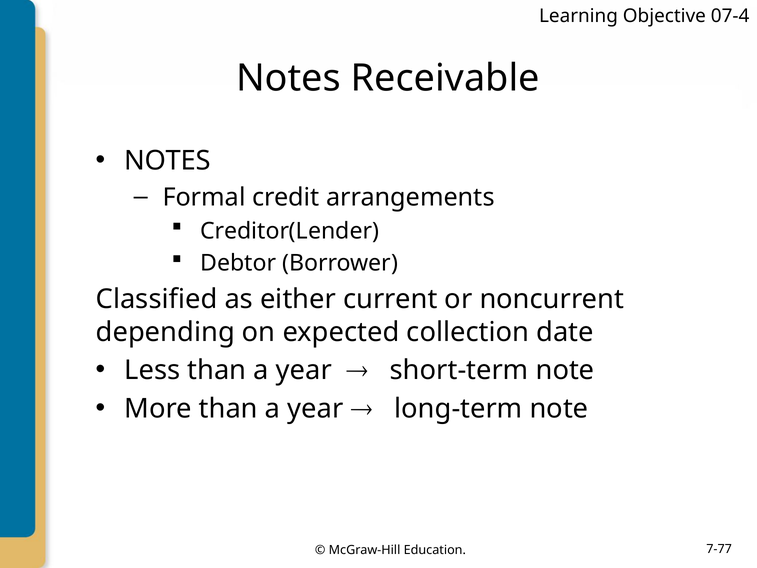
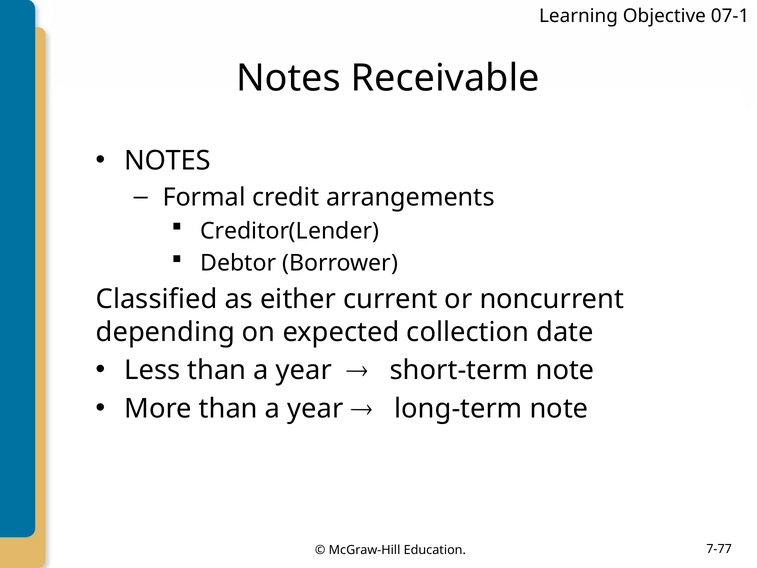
07-4: 07-4 -> 07-1 (730, 16)
